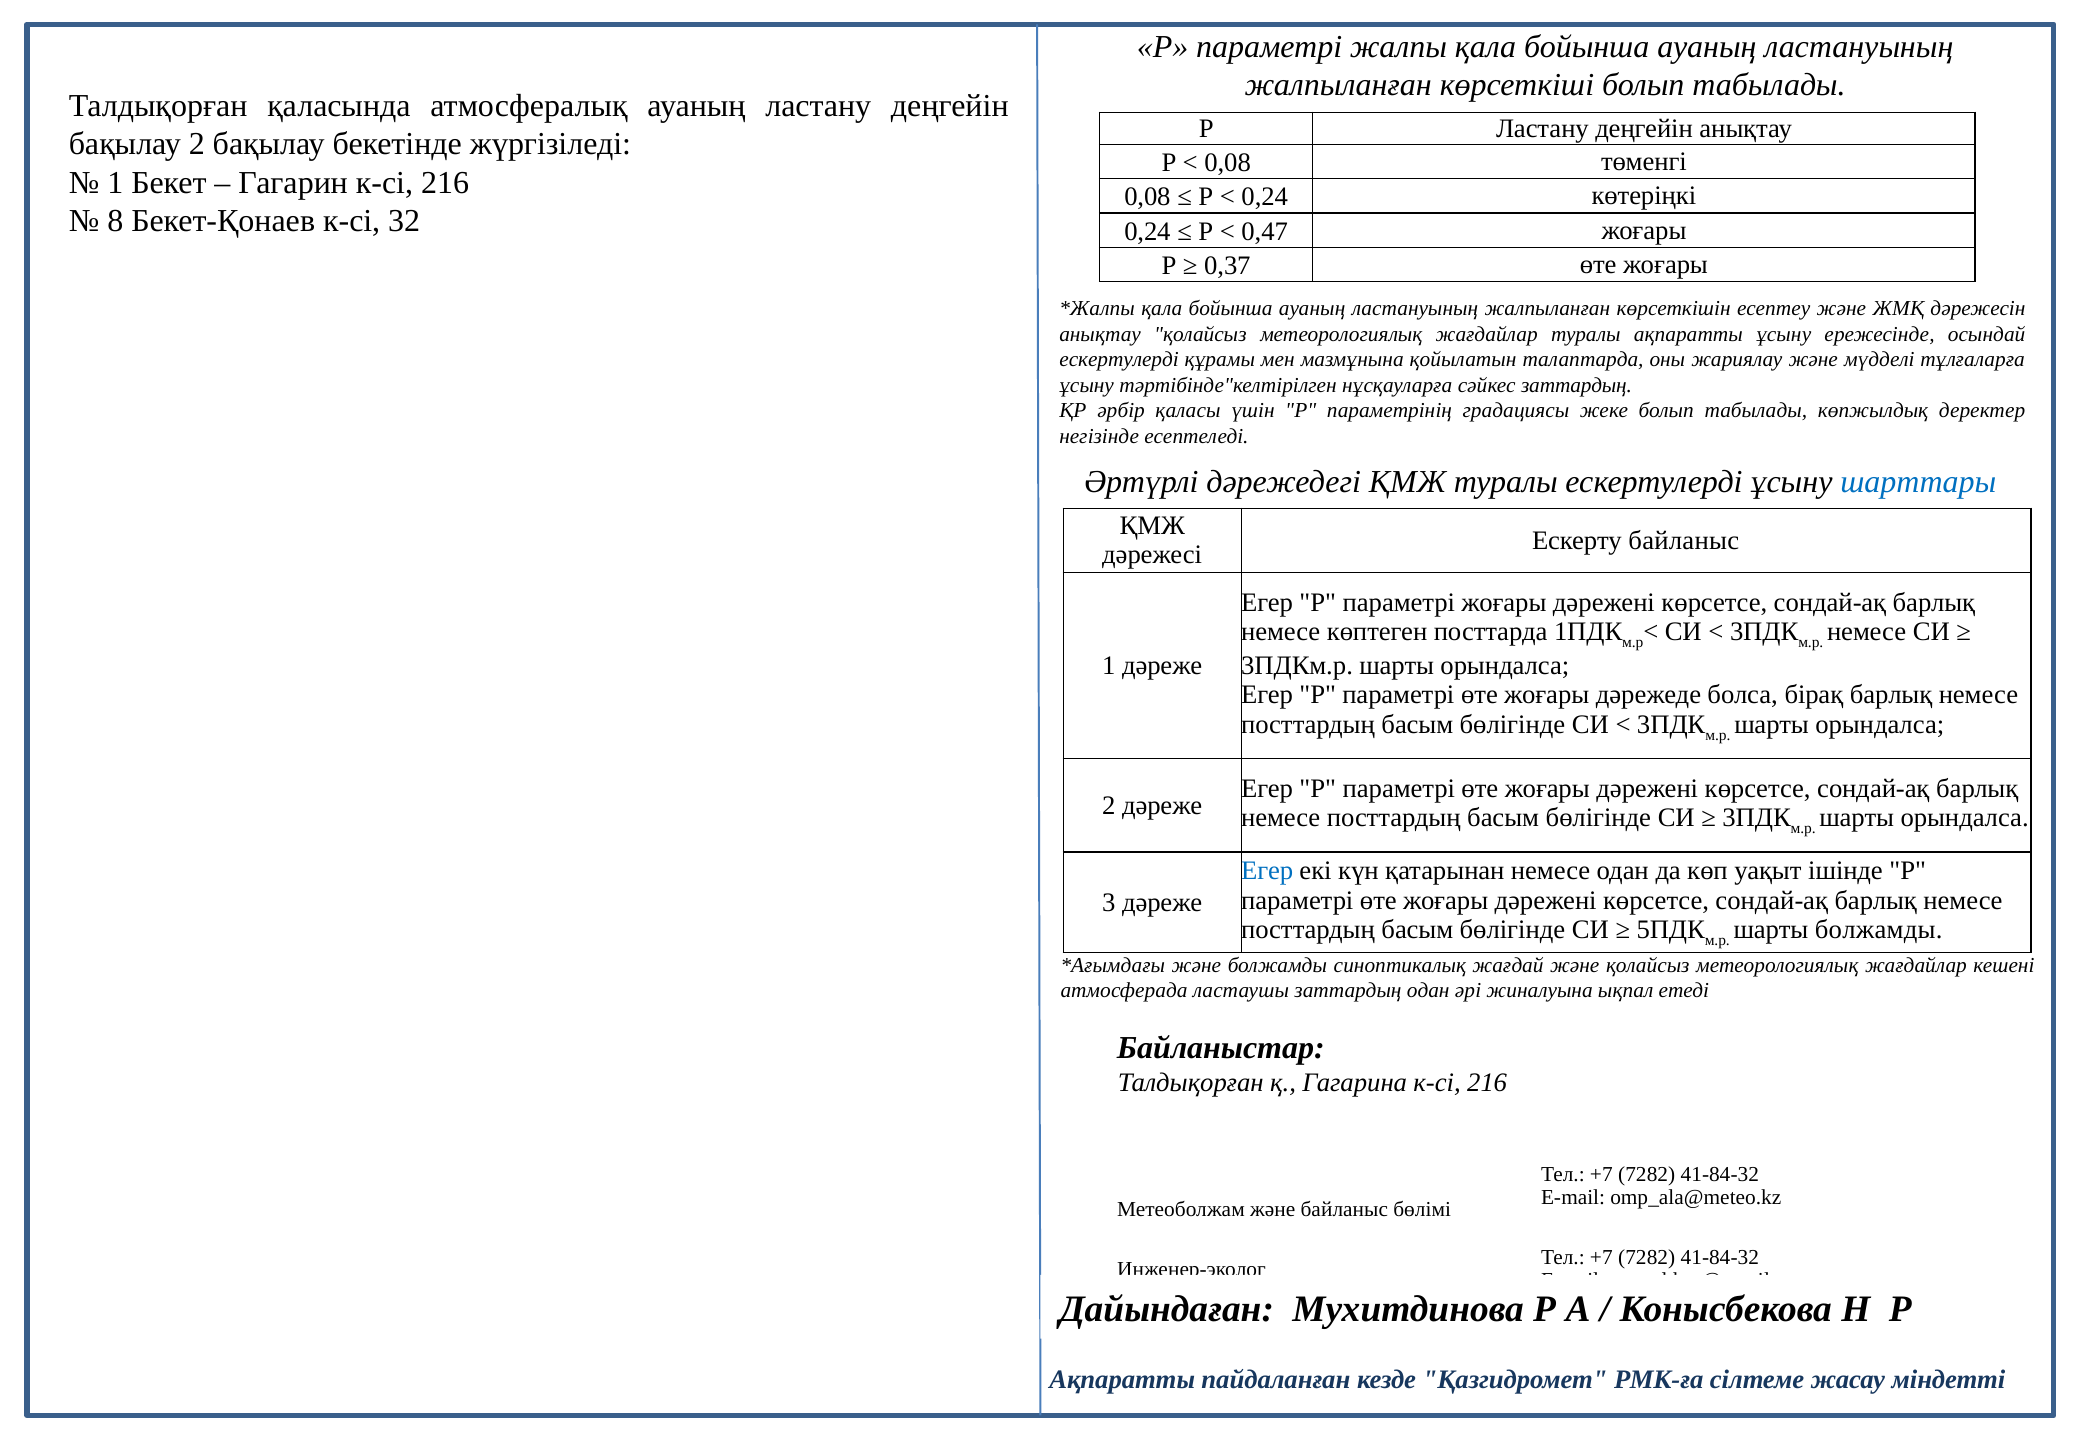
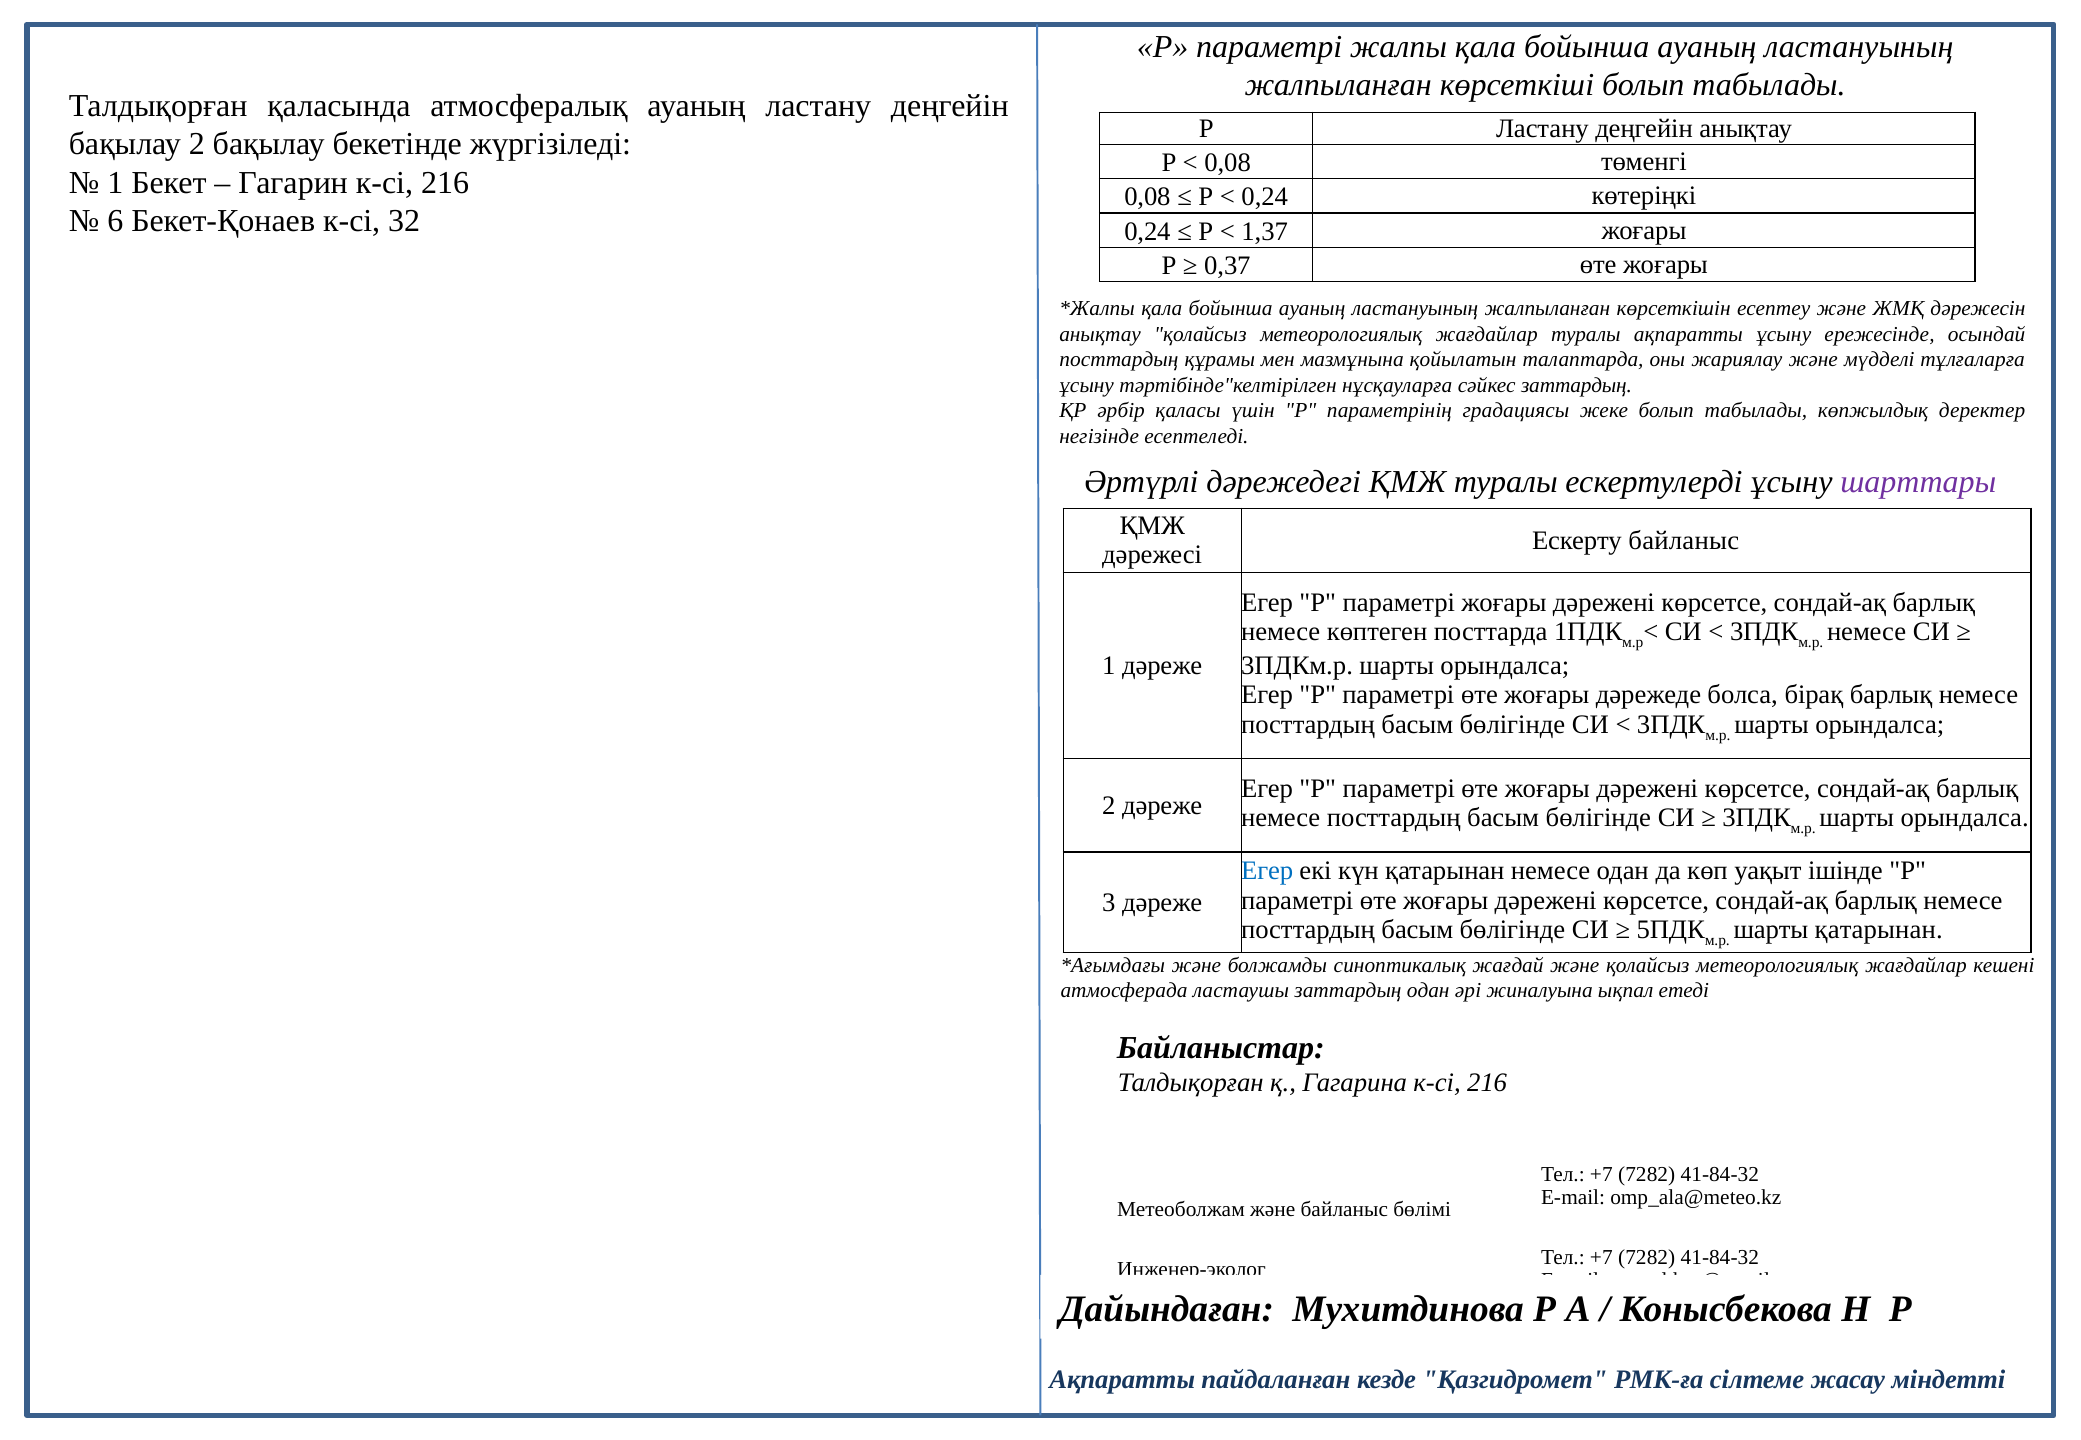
8: 8 -> 6 (115, 221)
0,47: 0,47 -> 1,37 (1265, 232)
ескертулерді: ескертулерді -> посттардың (1119, 360)
шарттары colour: blue -> purple (1918, 482)
шарты болжамды: болжамды -> қатарынан (1879, 930)
